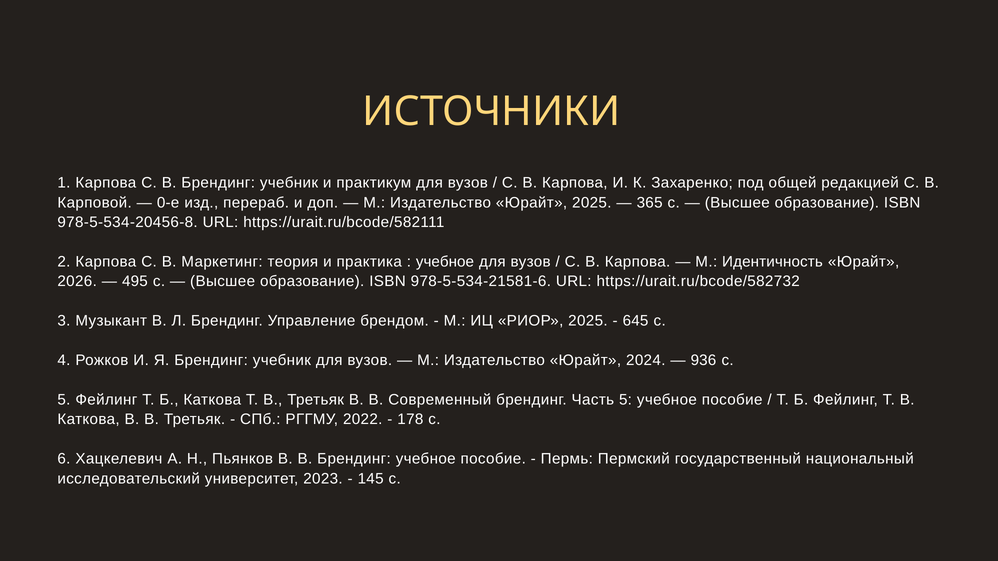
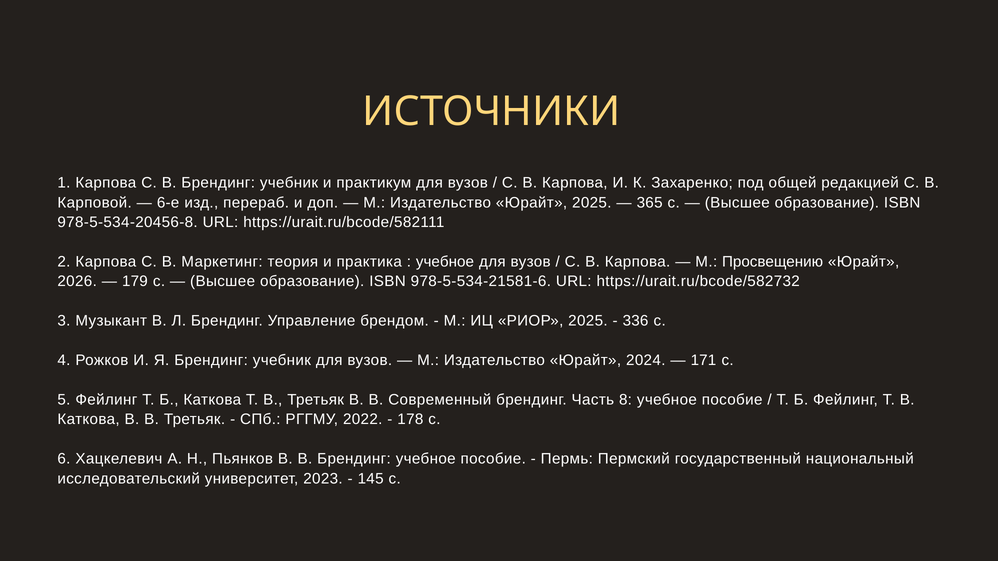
0-е: 0-е -> 6-е (168, 203)
Идентичность: Идентичность -> Просвещению (773, 262)
495: 495 -> 179 (135, 282)
645: 645 -> 336 (636, 321)
936: 936 -> 171 (703, 360)
Часть 5: 5 -> 8 (625, 400)
